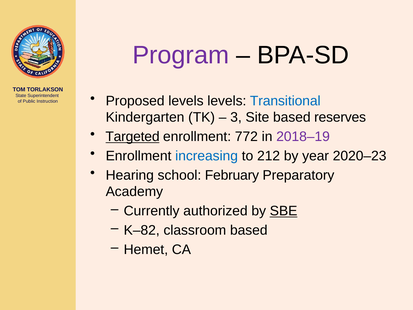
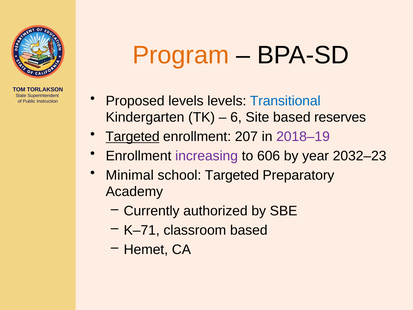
Program colour: purple -> orange (181, 55)
3: 3 -> 6 (236, 117)
772: 772 -> 207 (246, 137)
increasing colour: blue -> purple (207, 156)
212: 212 -> 606 (269, 156)
2020–23: 2020–23 -> 2032–23 (360, 156)
Hearing: Hearing -> Minimal (130, 175)
school February: February -> Targeted (232, 175)
SBE underline: present -> none (284, 211)
K–82: K–82 -> K–71 (142, 230)
